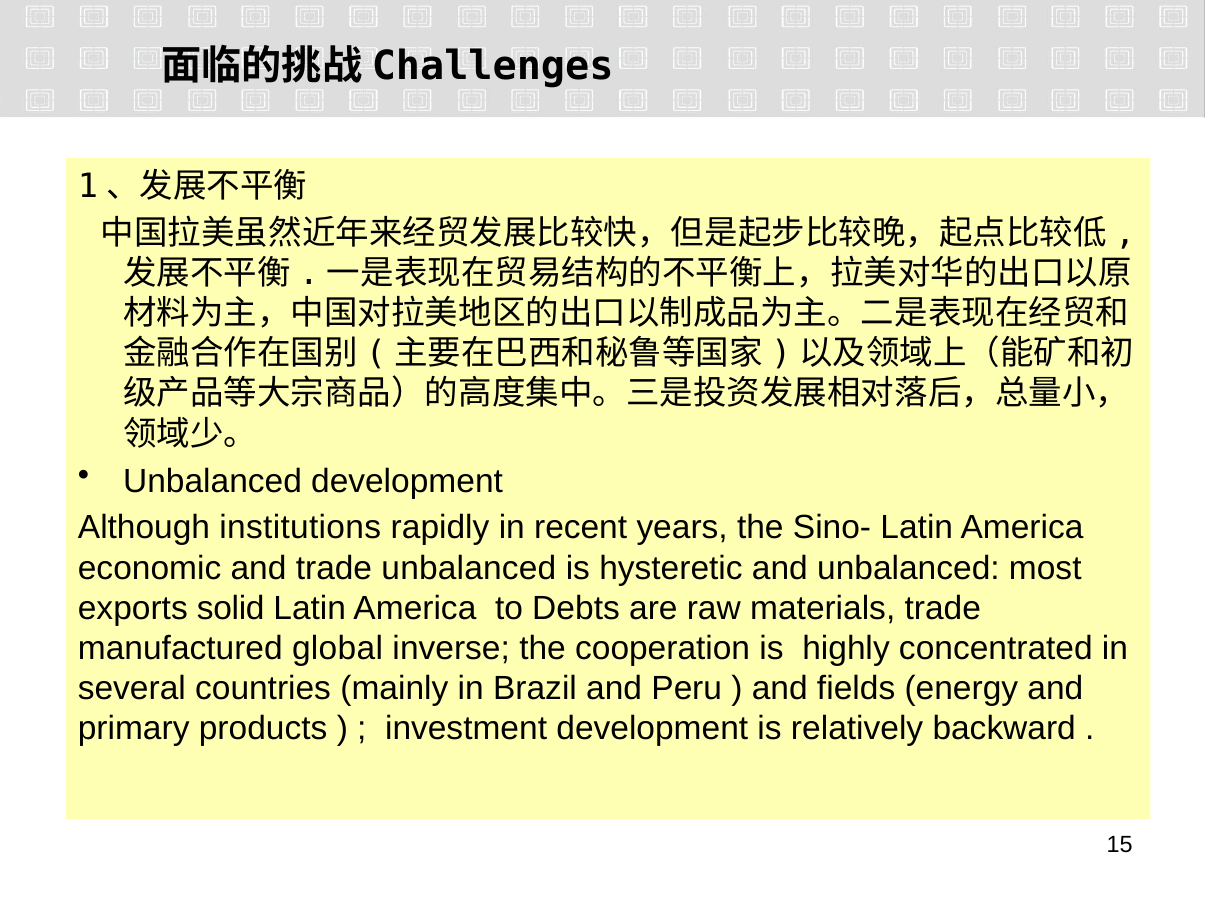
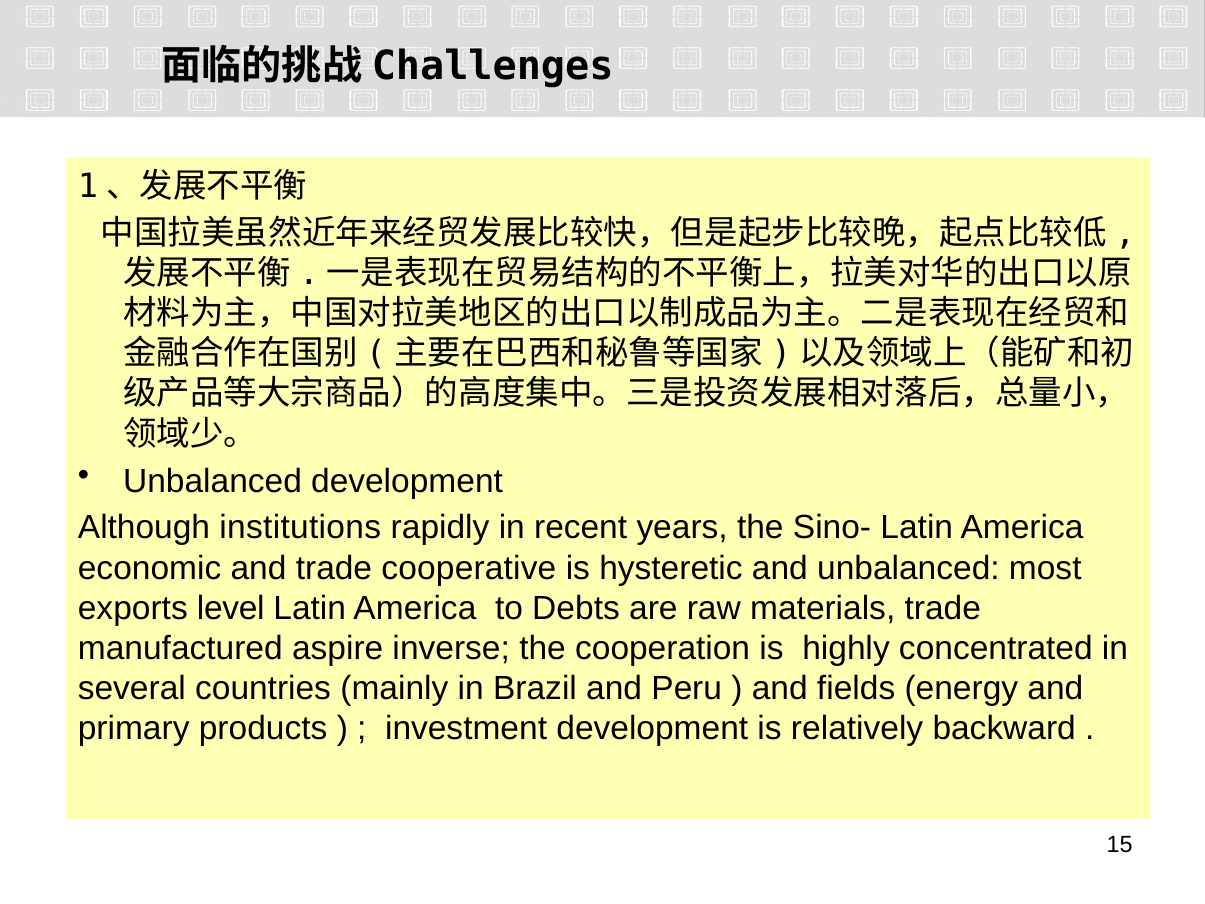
trade unbalanced: unbalanced -> cooperative (469, 568)
solid: solid -> level (231, 608)
global: global -> aspire (338, 648)
